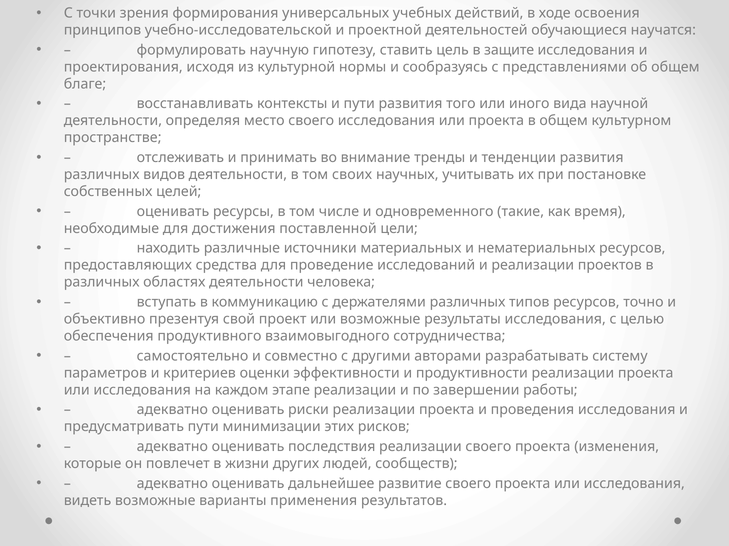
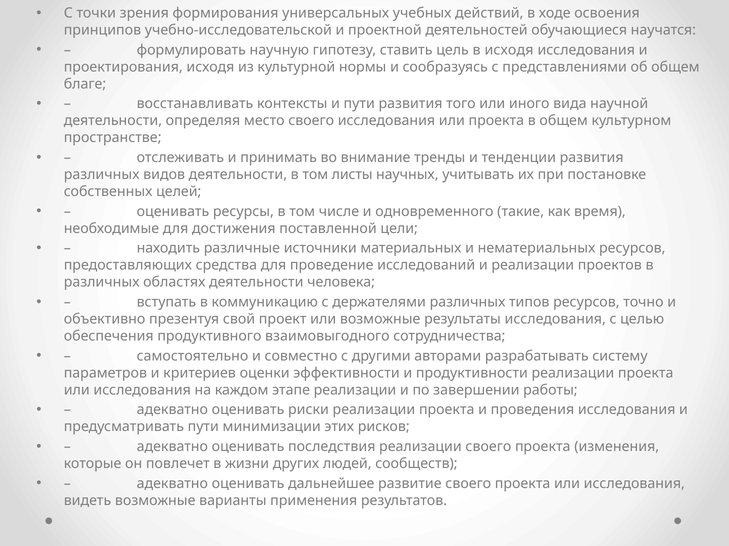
в защите: защите -> исходя (509, 50)
своих: своих -> листы (352, 175)
